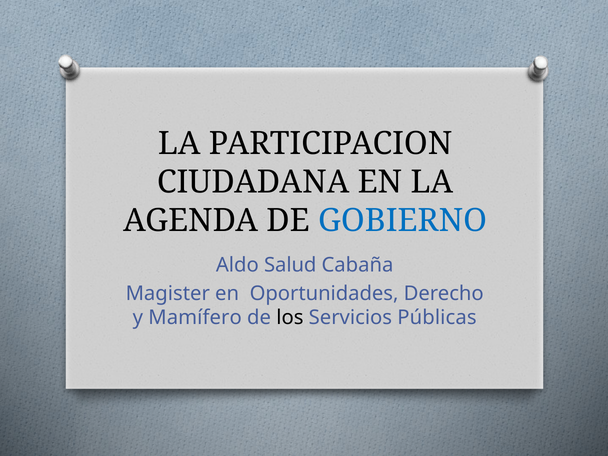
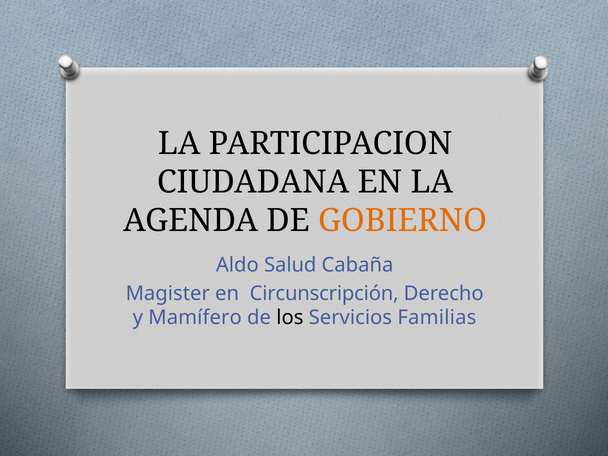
GOBIERNO colour: blue -> orange (403, 221)
Oportunidades: Oportunidades -> Circunscripción (324, 293)
Públicas: Públicas -> Familias (437, 318)
